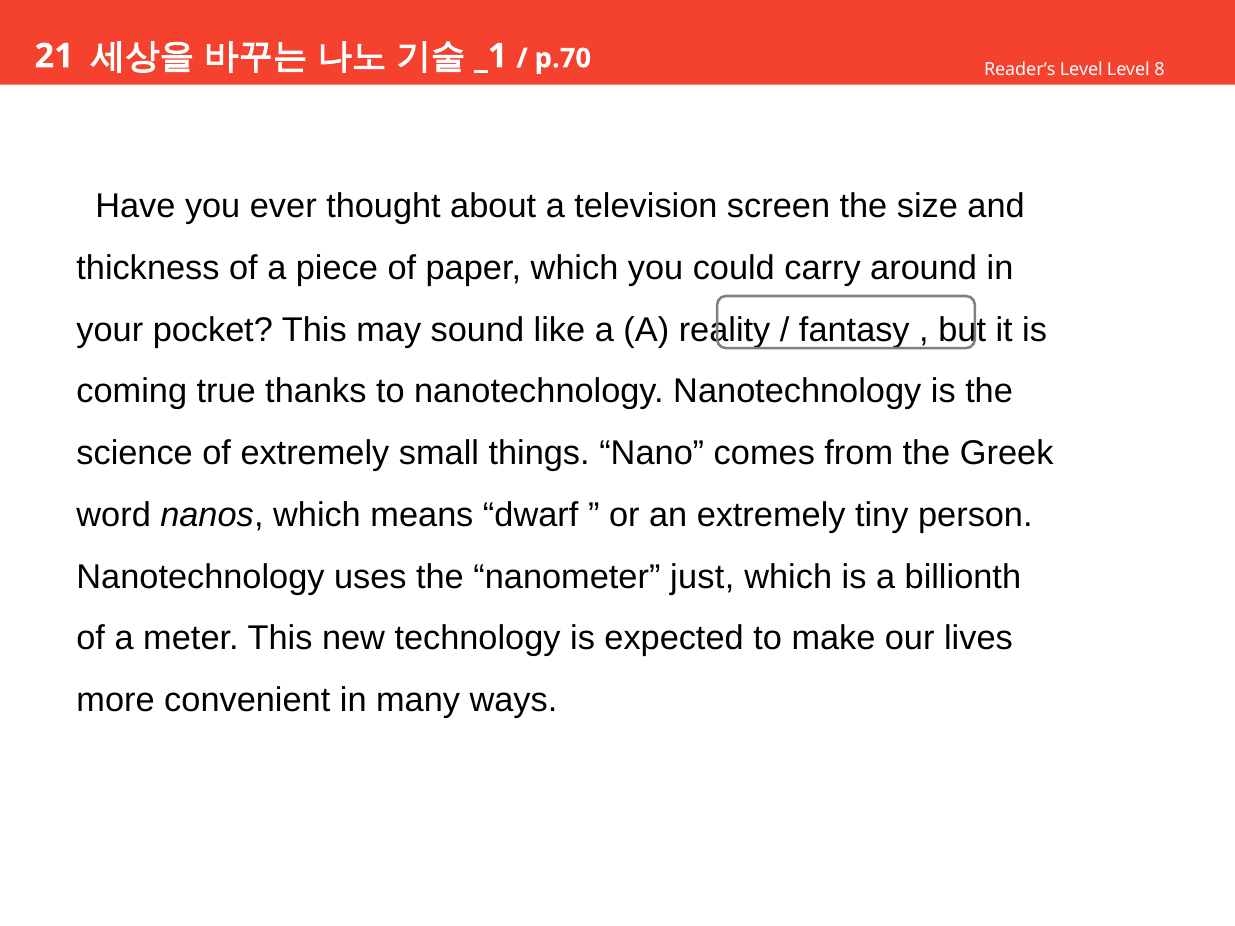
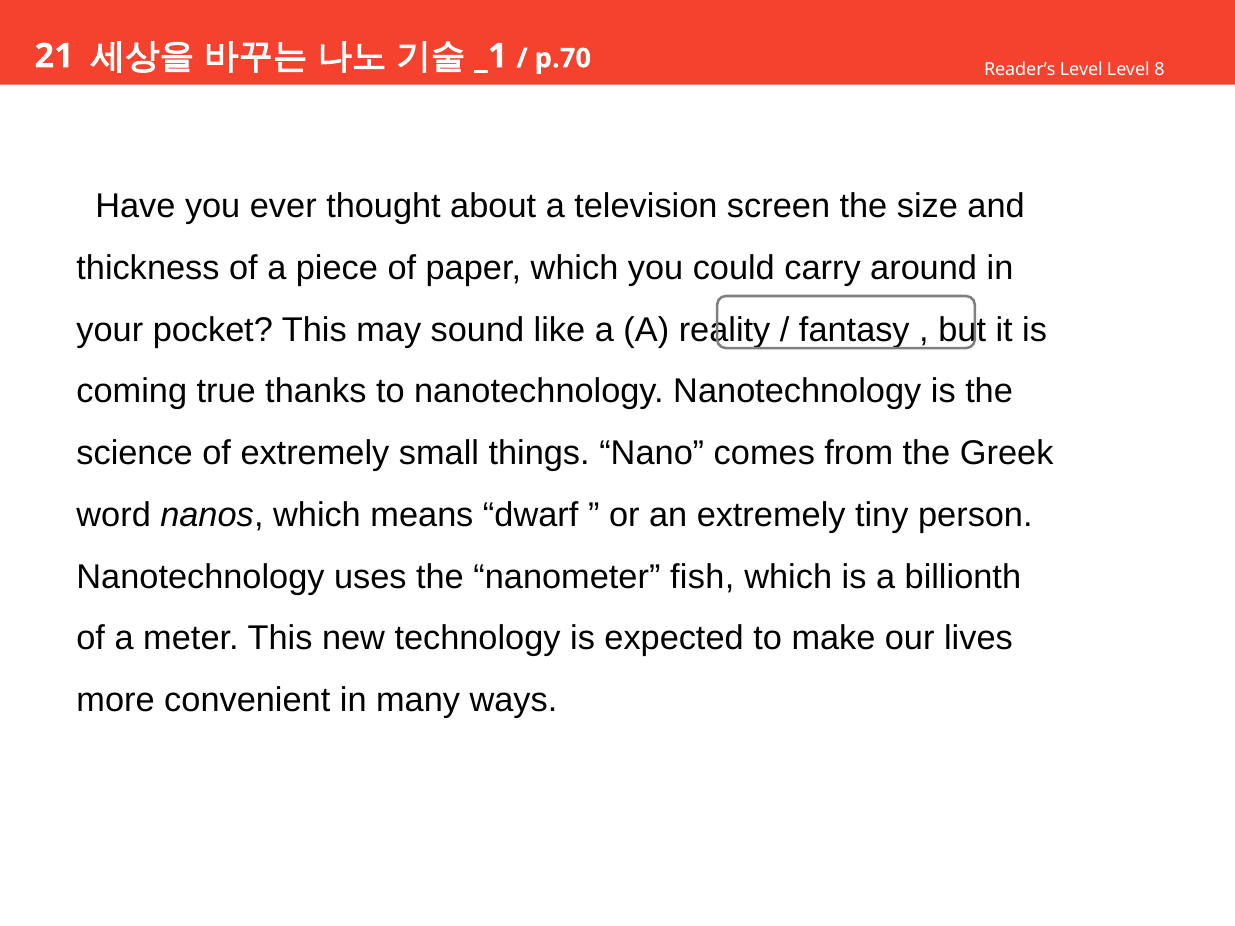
just: just -> fish (702, 577)
